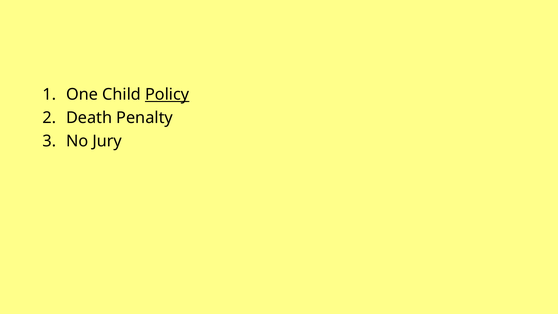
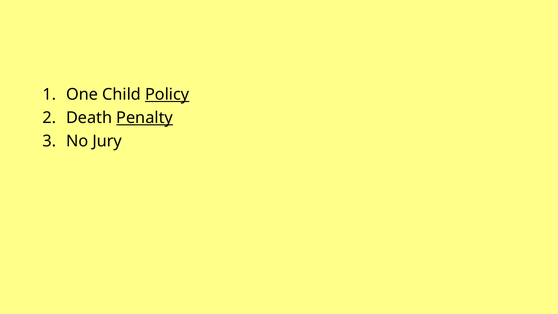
Penalty underline: none -> present (145, 118)
